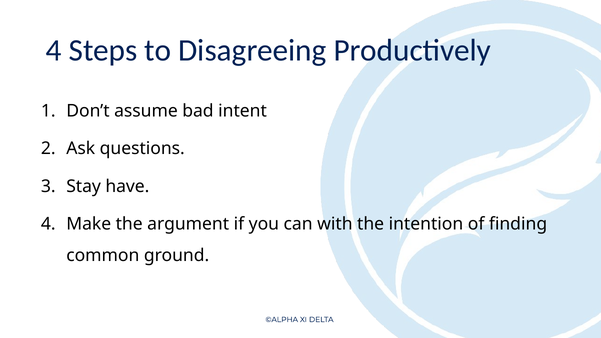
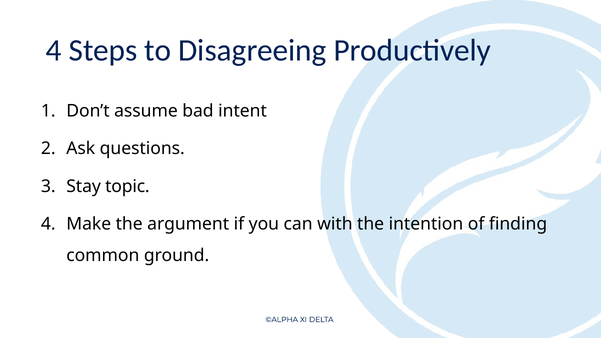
have: have -> topic (127, 186)
